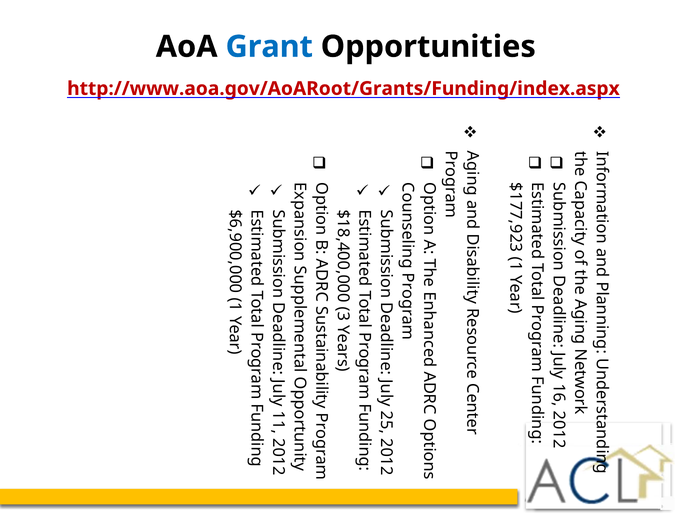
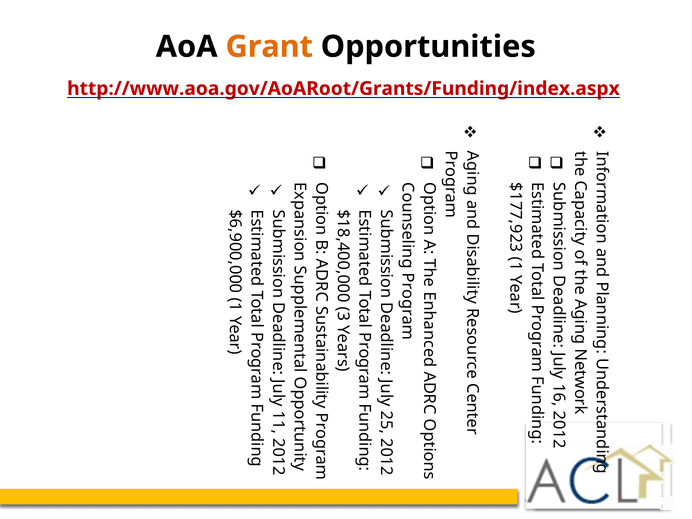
Grant colour: blue -> orange (269, 47)
